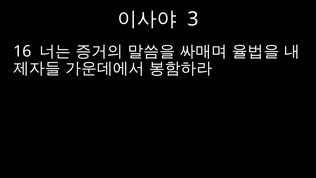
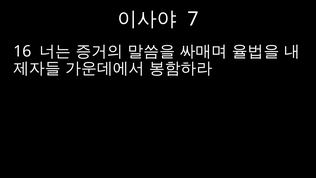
3: 3 -> 7 (193, 19)
